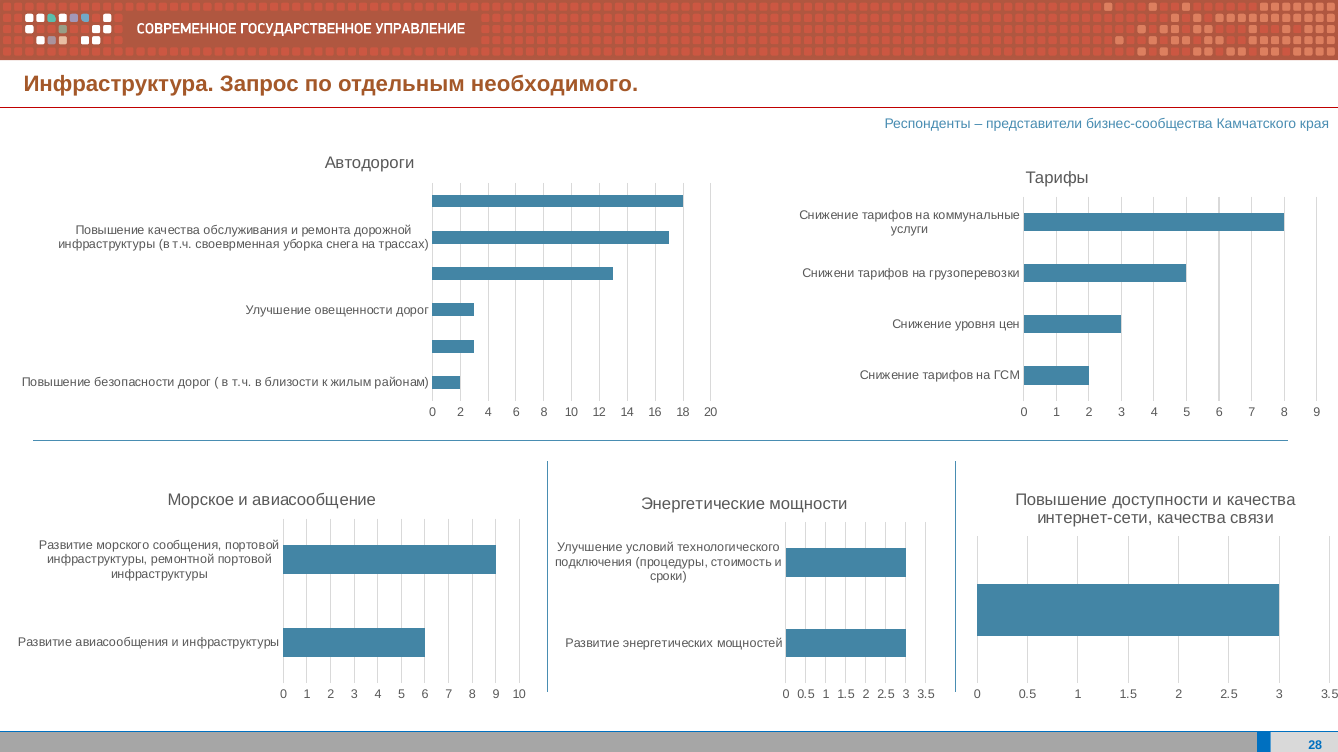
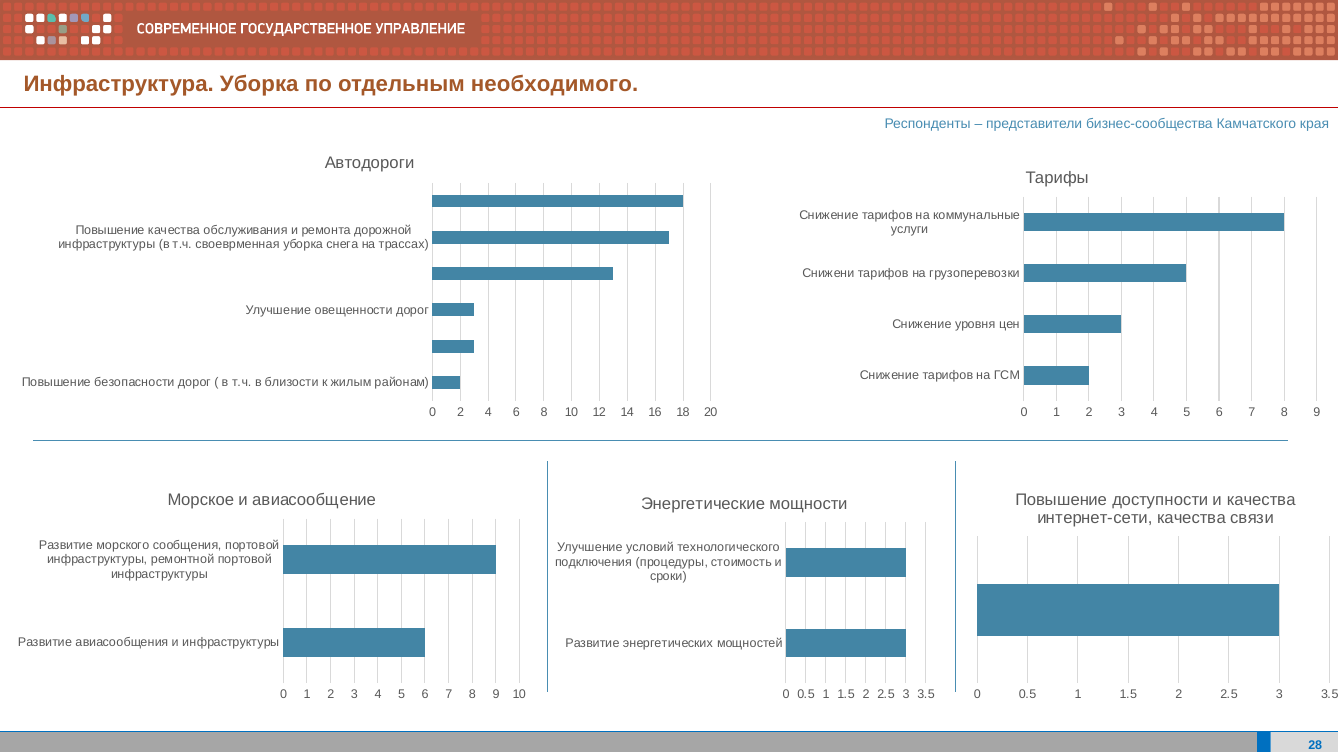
Инфраструктура Запрос: Запрос -> Уборка (259, 85)
